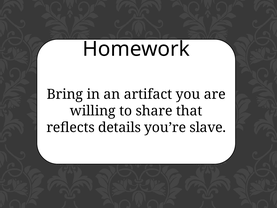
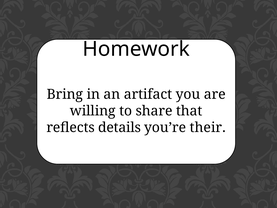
slave: slave -> their (208, 127)
